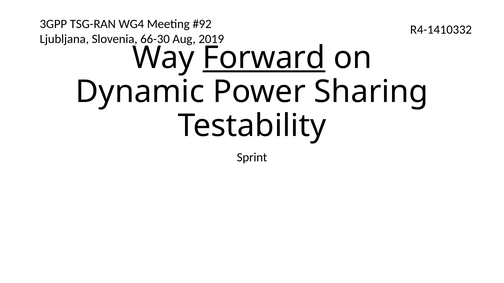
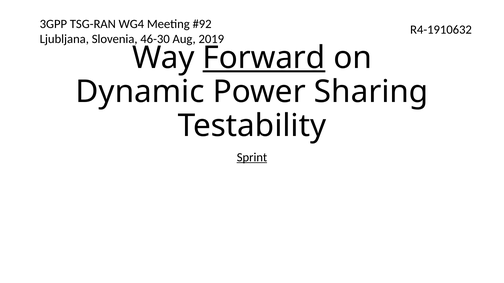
R4-1410332: R4-1410332 -> R4-1910632 (441, 30)
66-30: 66-30 -> 46-30 (155, 39)
Sprint underline: none -> present (252, 158)
